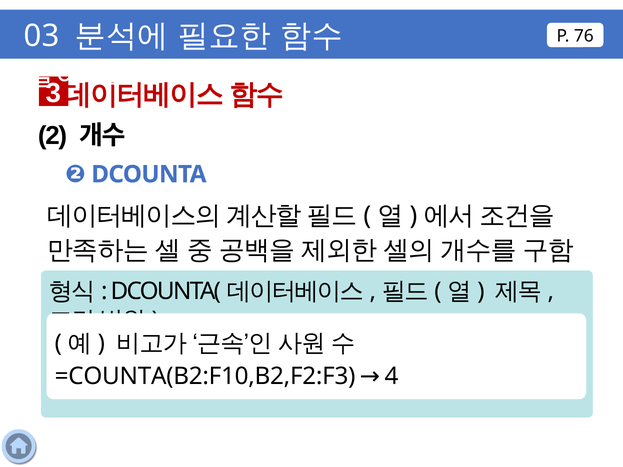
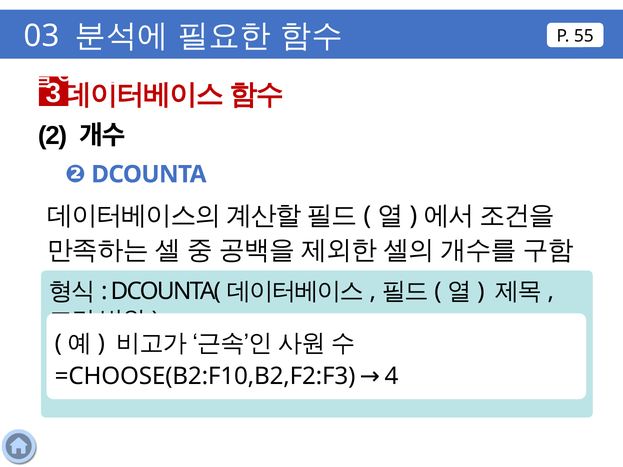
76: 76 -> 55 (584, 36)
=COUNTA(B2:F10,B2,F2:F3: =COUNTA(B2:F10,B2,F2:F3 -> =CHOOSE(B2:F10,B2,F2:F3 (205, 376)
